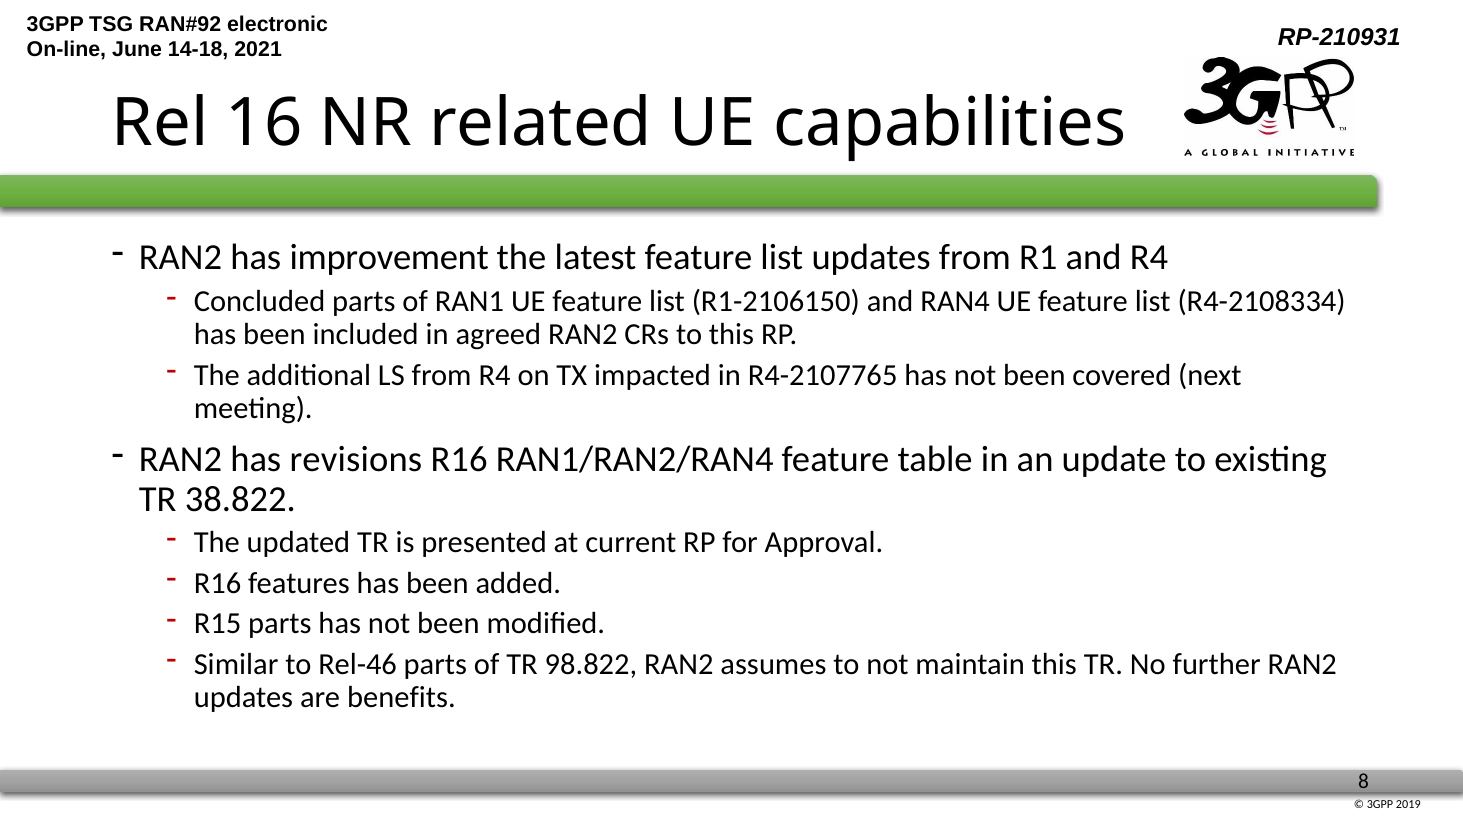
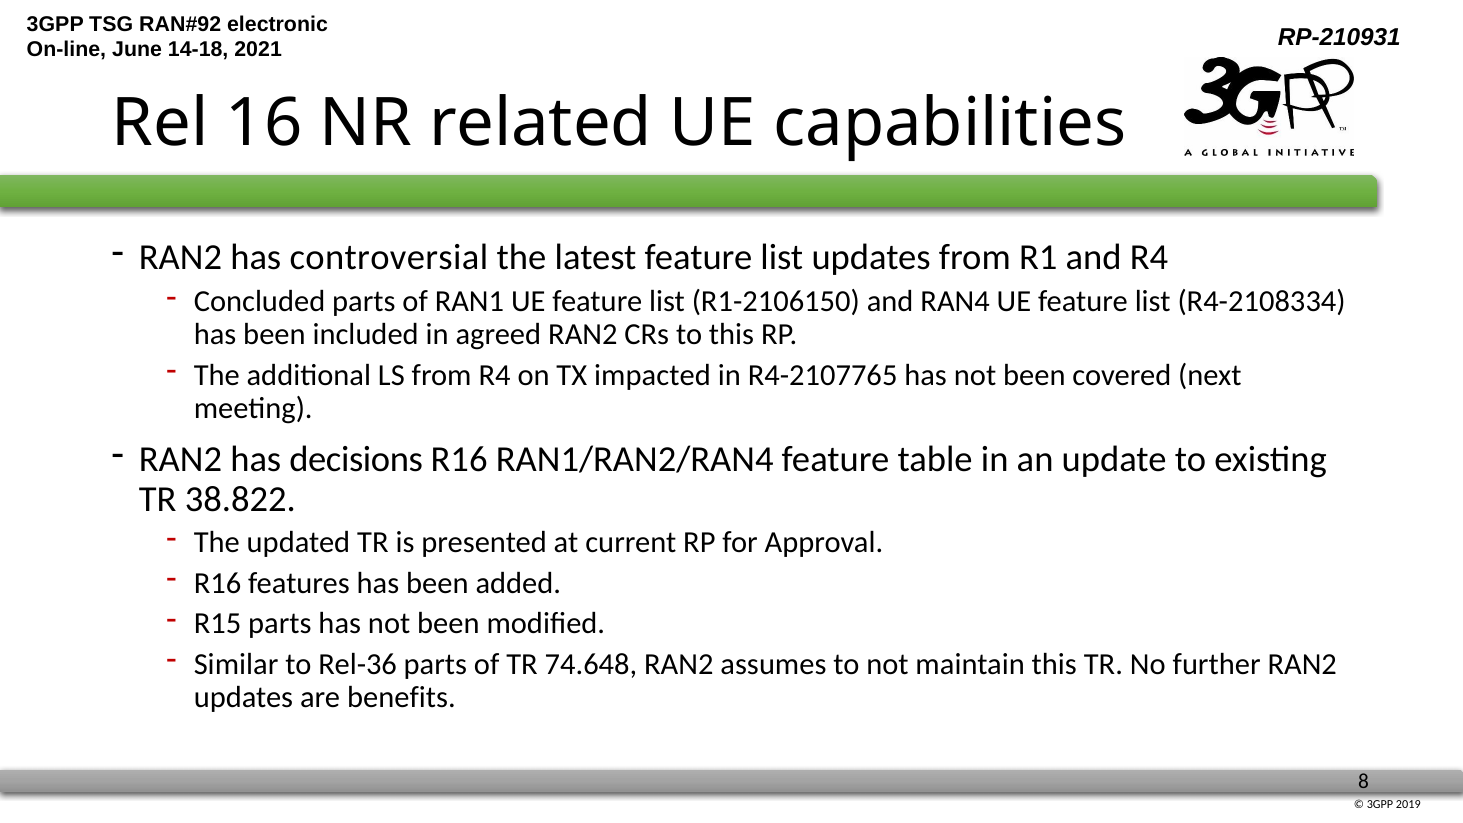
improvement: improvement -> controversial (389, 258)
revisions: revisions -> decisions (356, 459)
Rel-46: Rel-46 -> Rel-36 (358, 664)
98.822: 98.822 -> 74.648 (591, 664)
